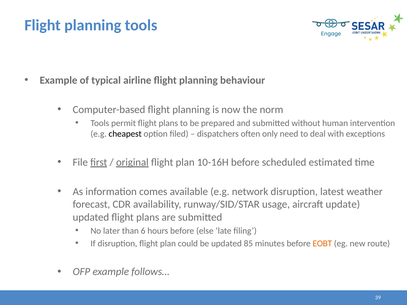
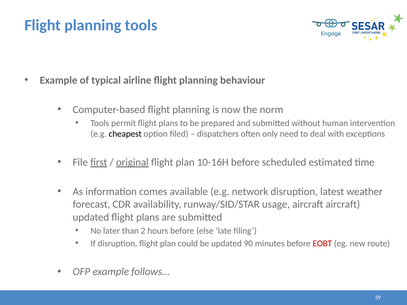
aircraft update: update -> aircraft (343, 205)
6: 6 -> 2 (143, 231)
85: 85 -> 90 (248, 244)
EOBT colour: orange -> red (322, 244)
